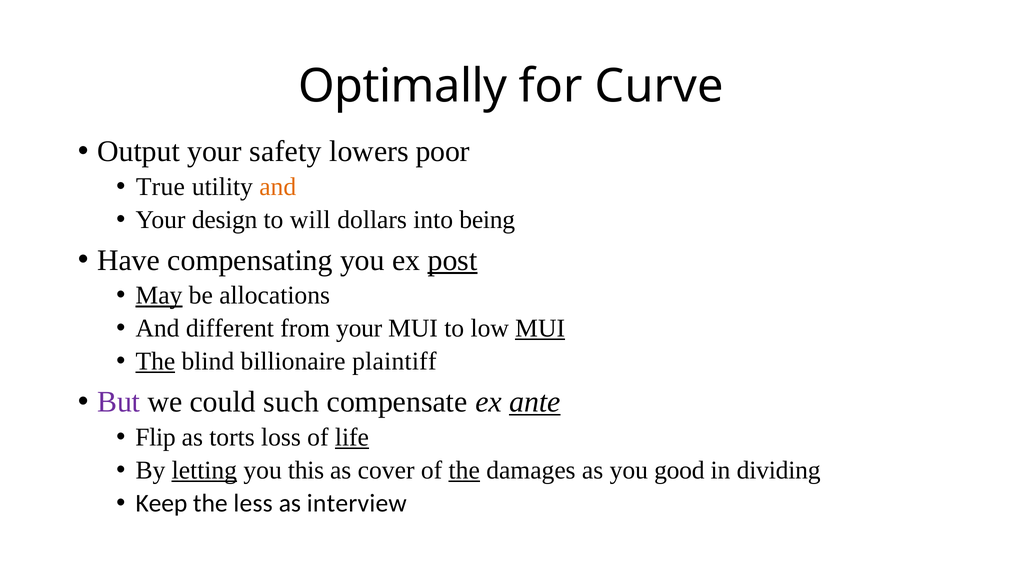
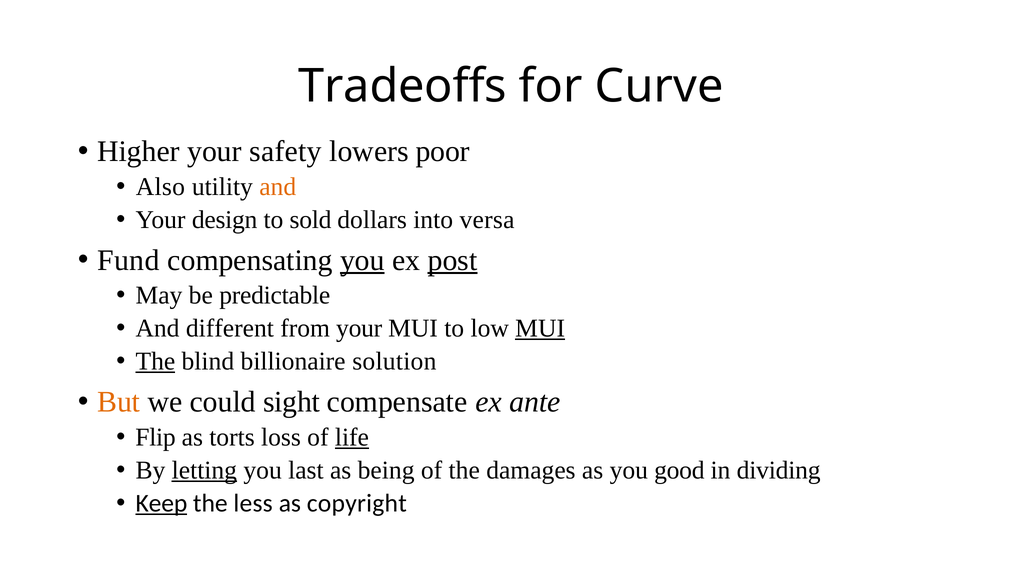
Optimally: Optimally -> Tradeoffs (403, 86)
Output: Output -> Higher (139, 151)
True: True -> Also (160, 187)
will: will -> sold (310, 219)
being: being -> versa (487, 219)
Have: Have -> Fund (128, 260)
you underline: none -> present (362, 260)
May underline: present -> none (159, 295)
allocations: allocations -> predictable (275, 295)
plaintiff: plaintiff -> solution (394, 361)
But colour: purple -> orange (119, 402)
such: such -> sight (292, 402)
ante underline: present -> none (535, 402)
this: this -> last (306, 470)
cover: cover -> being (386, 470)
the underline: present -> none (464, 470)
Keep underline: none -> present (161, 503)
interview: interview -> copyright (357, 503)
